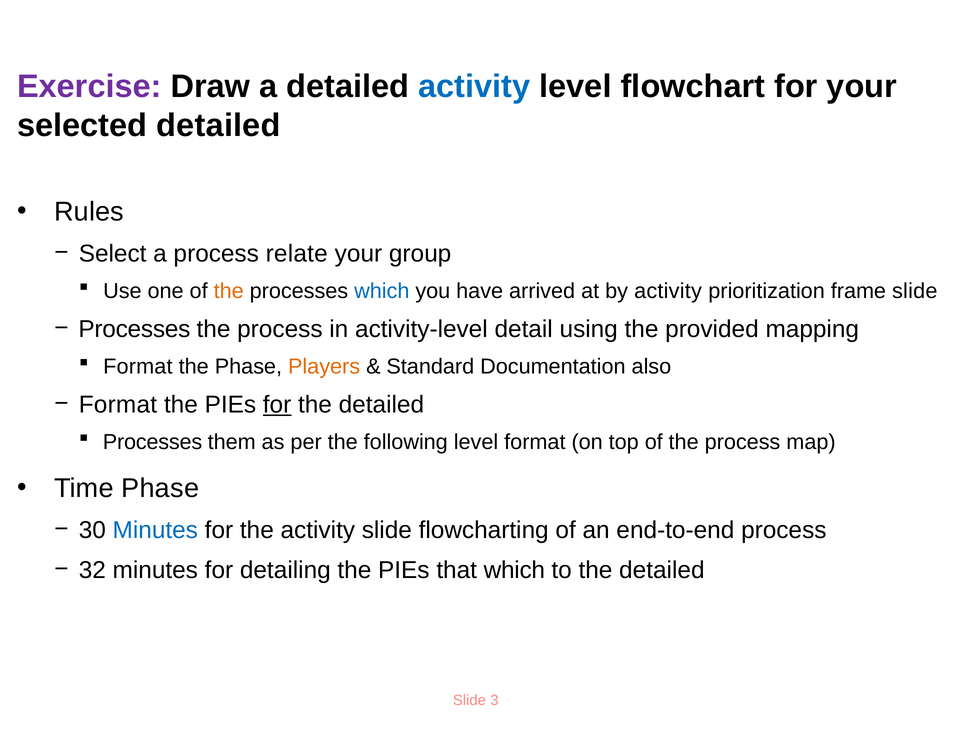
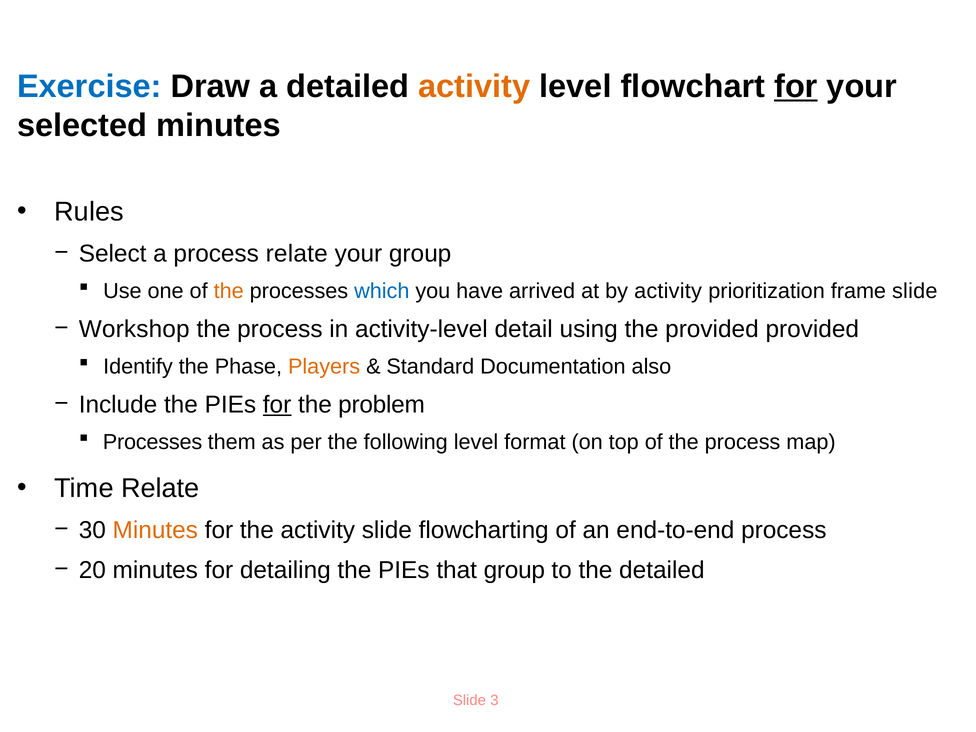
Exercise colour: purple -> blue (89, 87)
activity colour: blue -> orange (474, 87)
for underline: none -> present (796, 87)
selected detailed: detailed -> minutes (219, 126)
Processes: Processes -> Workshop (134, 329)
provided mapping: mapping -> provided (812, 329)
Format: Format -> Identify (138, 367)
Format: Format -> Include (118, 405)
detailed: detailed -> problem (382, 405)
Time Phase: Phase -> Relate (160, 488)
Minutes colour: blue -> orange (155, 530)
32: 32 -> 20 (92, 570)
that which: which -> group (514, 570)
